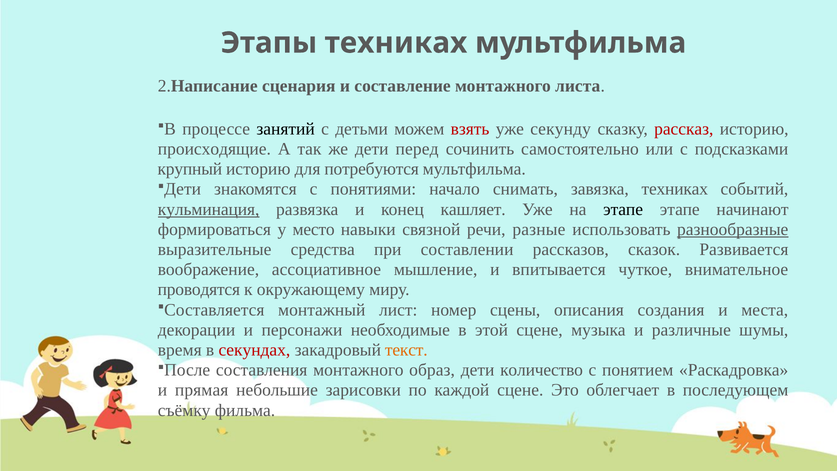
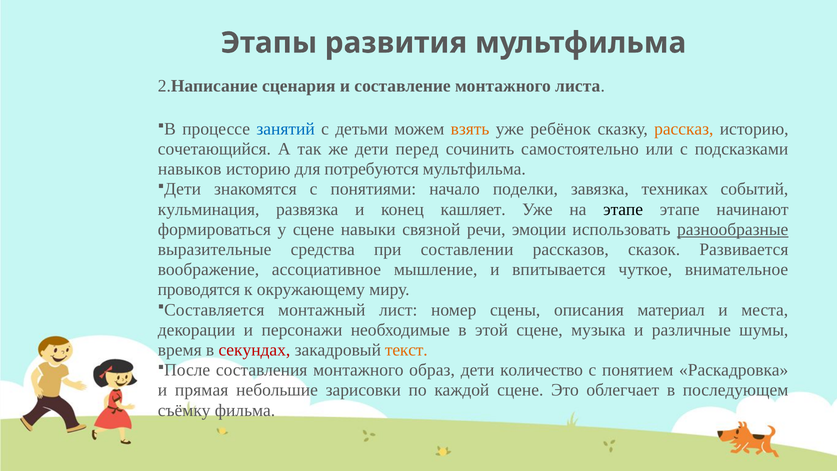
Этапы техниках: техниках -> развития (396, 43)
занятий colour: black -> blue (286, 129)
взять colour: red -> orange (470, 129)
секунду: секунду -> ребёнок (561, 129)
рассказ colour: red -> orange (684, 129)
происходящие: происходящие -> сочетающийся (214, 149)
крупный: крупный -> навыков (190, 169)
снимать: снимать -> поделки (525, 189)
кульминация underline: present -> none (209, 209)
у место: место -> сцене (314, 229)
разные: разные -> эмоции (539, 229)
создания: создания -> материал (671, 310)
